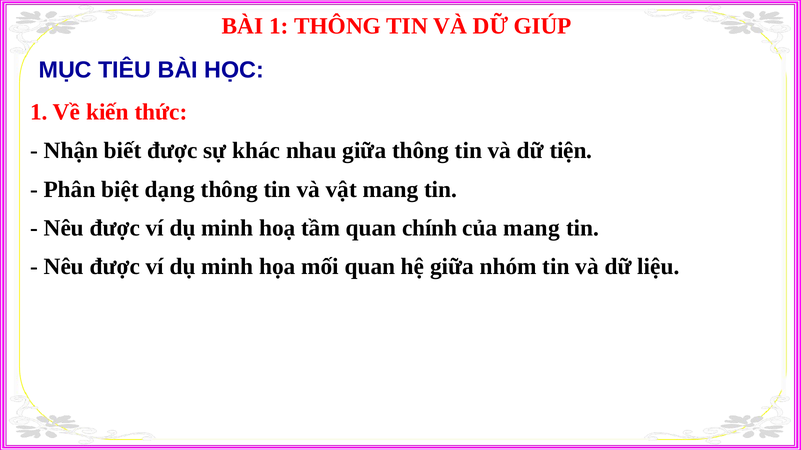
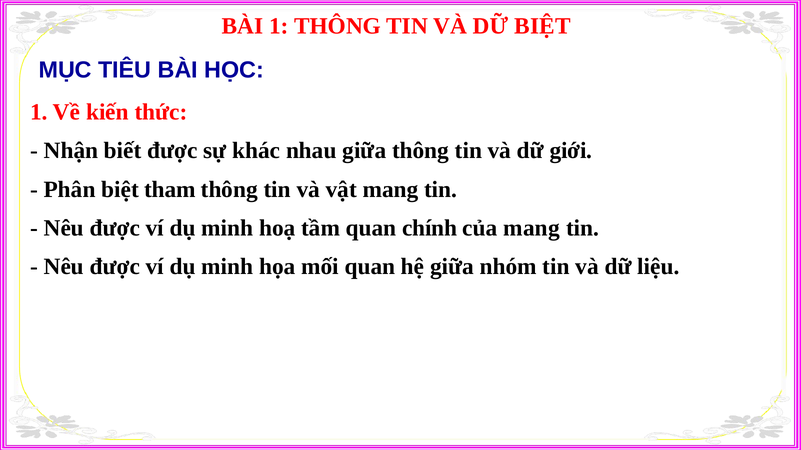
DỮ GIÚP: GIÚP -> BIỆT (543, 26)
tiện: tiện -> giới (571, 151)
dạng: dạng -> tham (170, 190)
